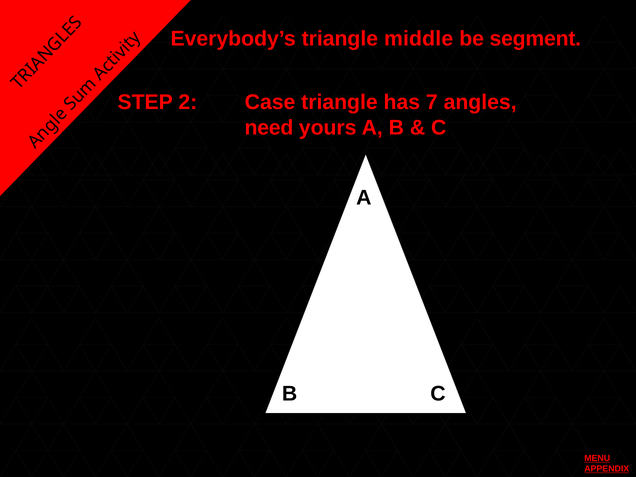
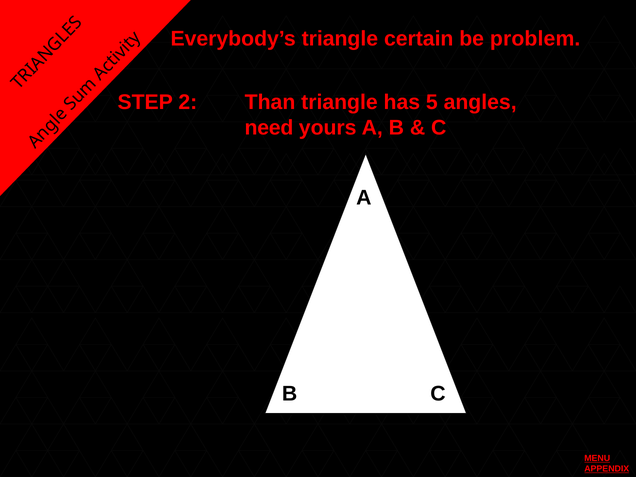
middle: middle -> certain (419, 39)
segment: segment -> problem (535, 39)
Case: Case -> Than (270, 102)
7: 7 -> 5 (432, 102)
